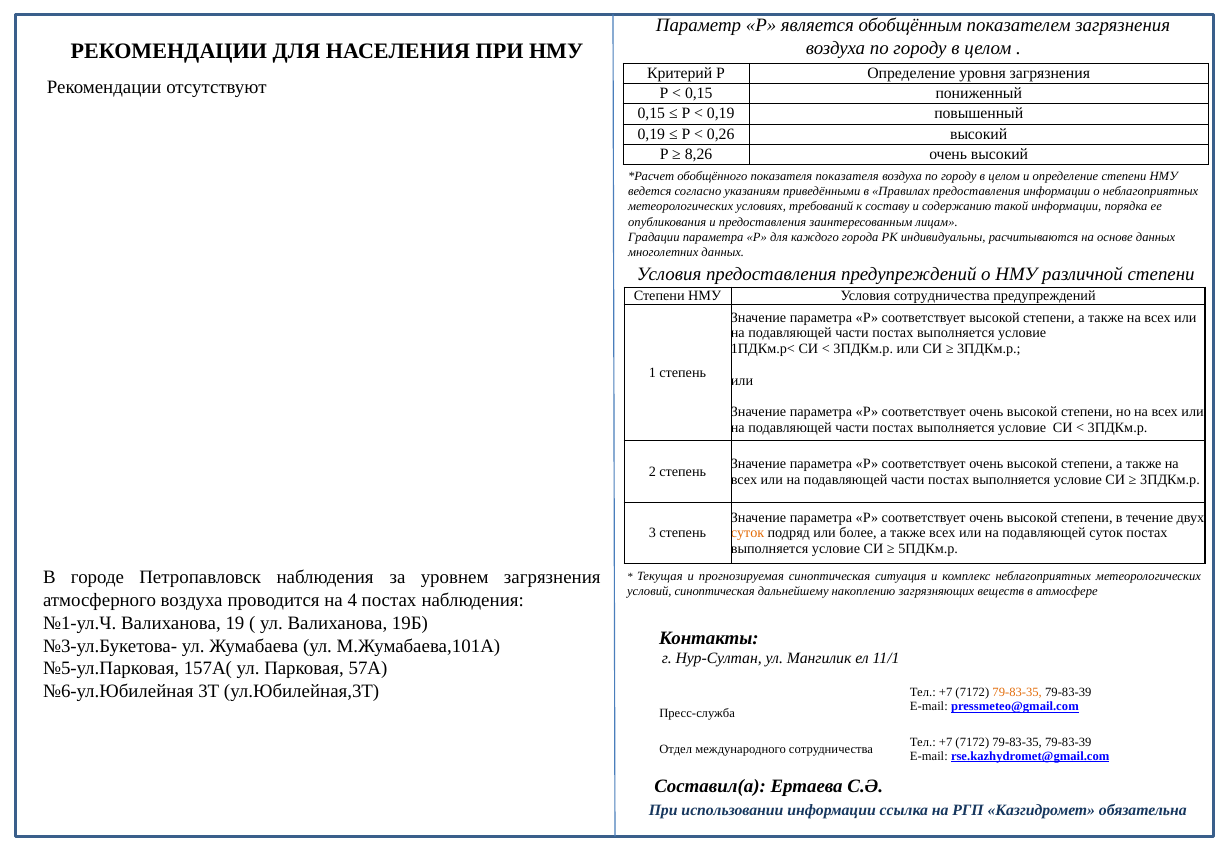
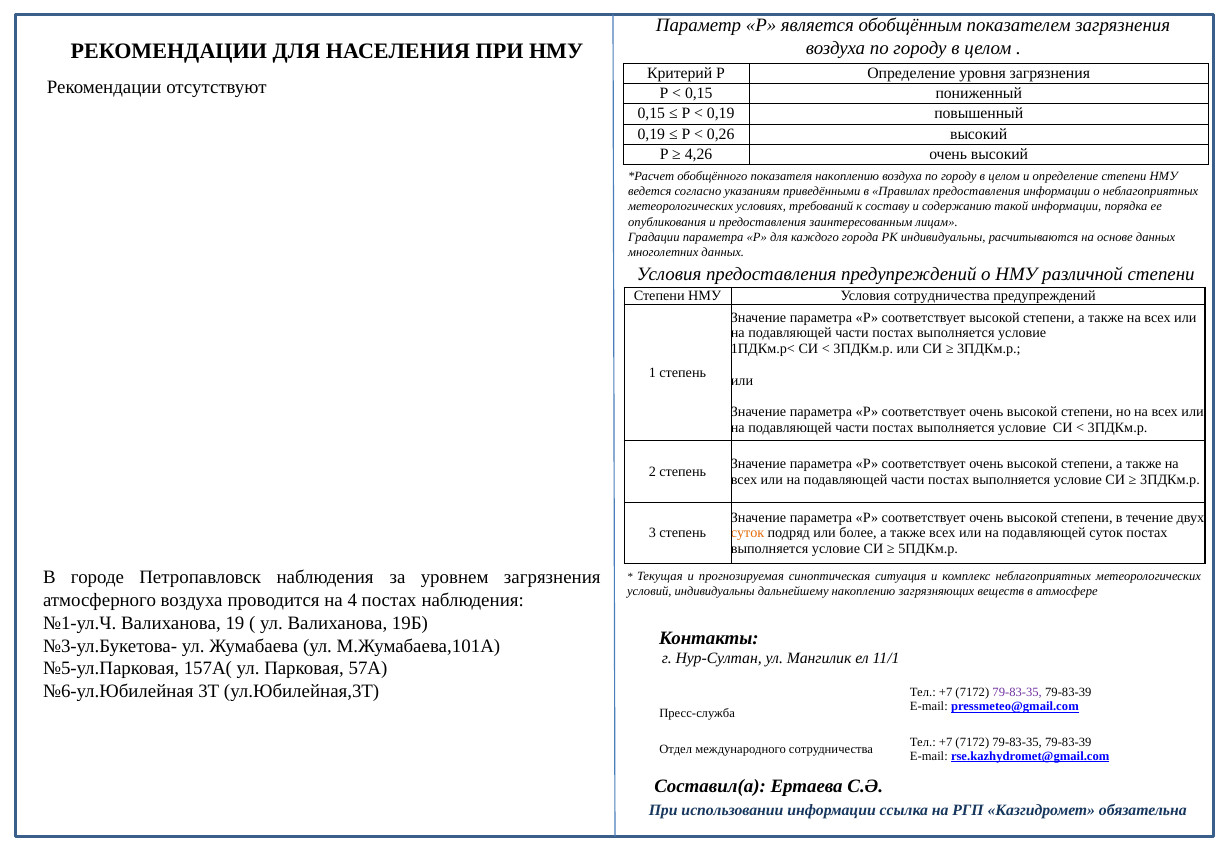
8,26: 8,26 -> 4,26 (699, 154)
показателя показателя: показателя -> накоплению (847, 177)
условий синоптическая: синоптическая -> индивидуальны (715, 592)
79-83-35 colour: orange -> purple (1017, 693)
